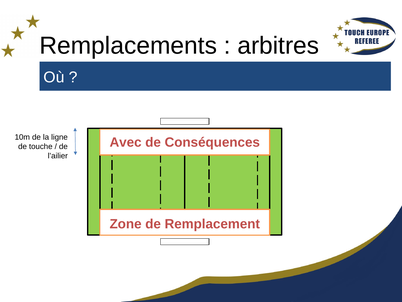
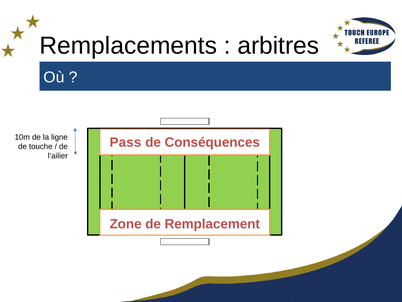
Avec: Avec -> Pass (125, 142)
